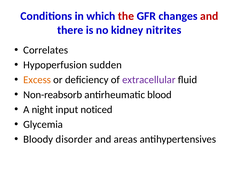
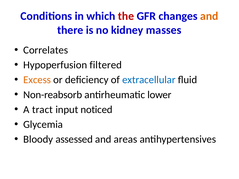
and colour: red -> orange (209, 16)
nitrites: nitrites -> masses (164, 30)
sudden: sudden -> filtered (106, 65)
extracellular colour: purple -> blue (149, 80)
blood: blood -> lower (159, 95)
night: night -> tract (42, 110)
disorder: disorder -> assessed (74, 139)
